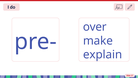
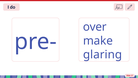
explain: explain -> glaring (103, 54)
